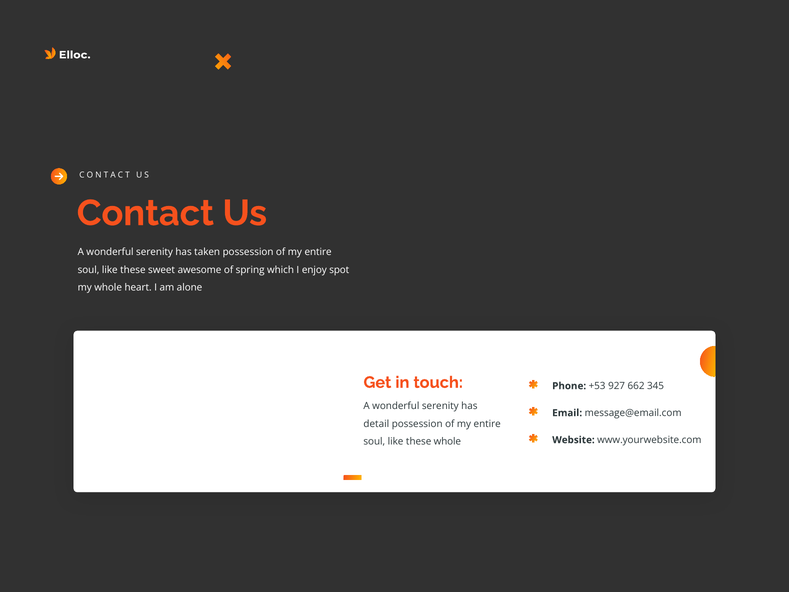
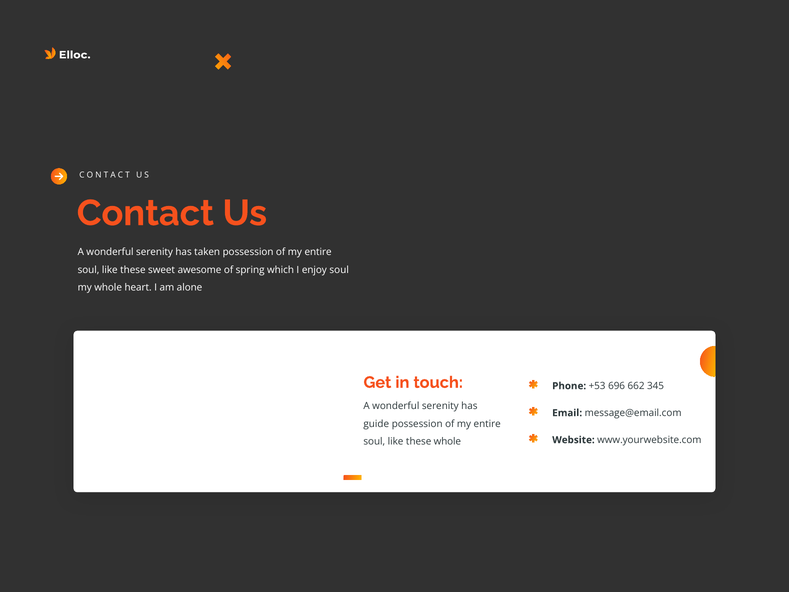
enjoy spot: spot -> soul (339, 270)
927: 927 -> 696 (617, 386)
detail: detail -> guide (376, 424)
